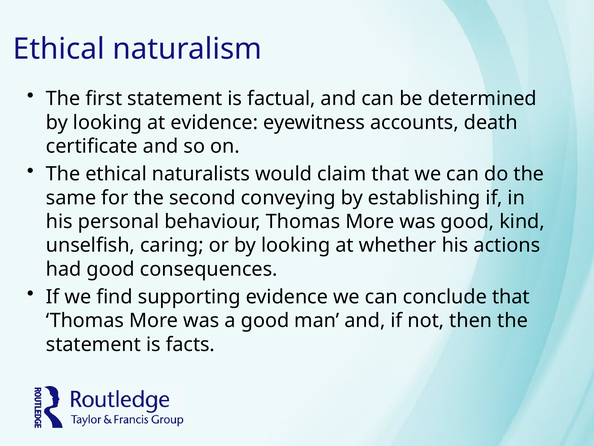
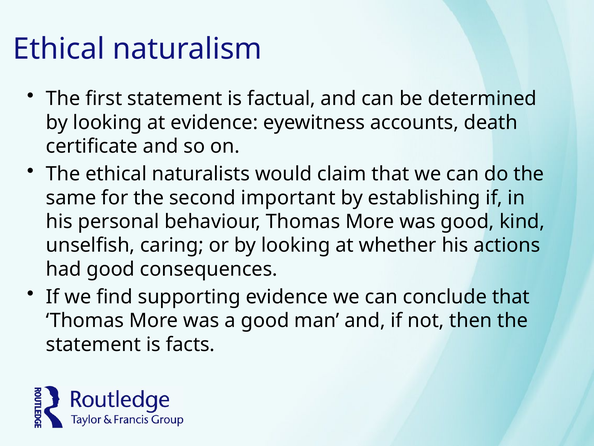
conveying: conveying -> important (288, 198)
